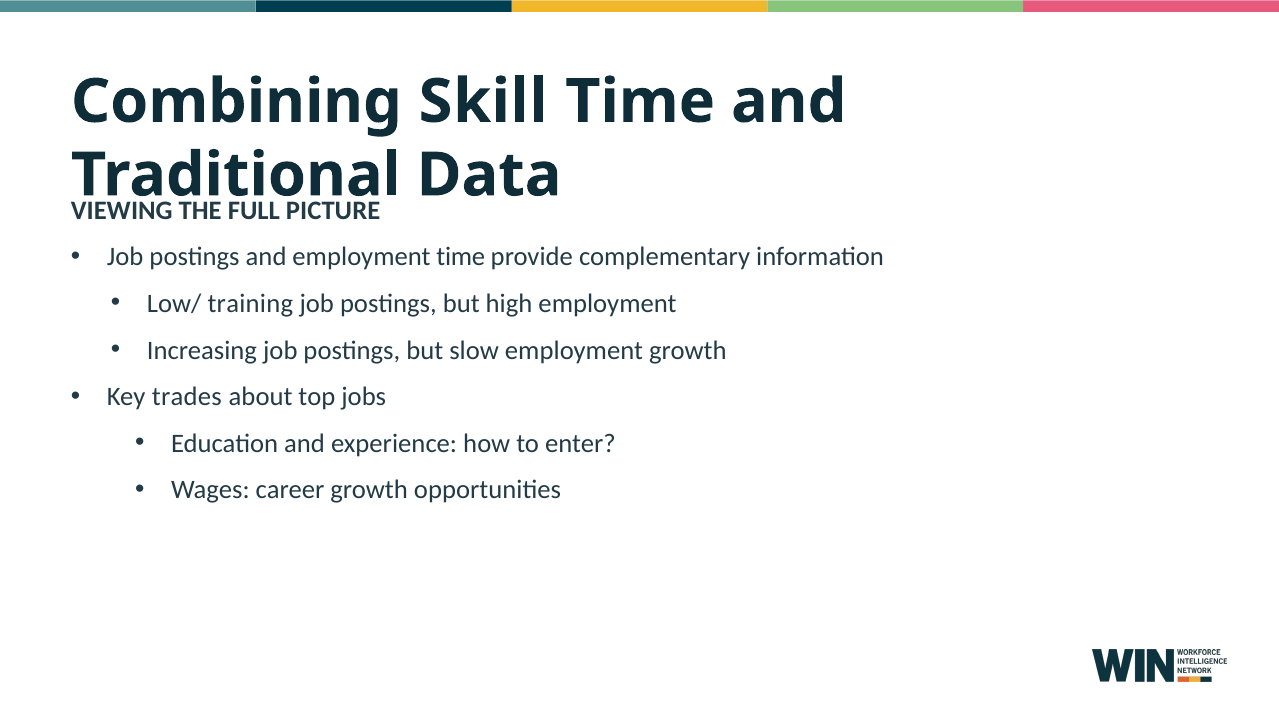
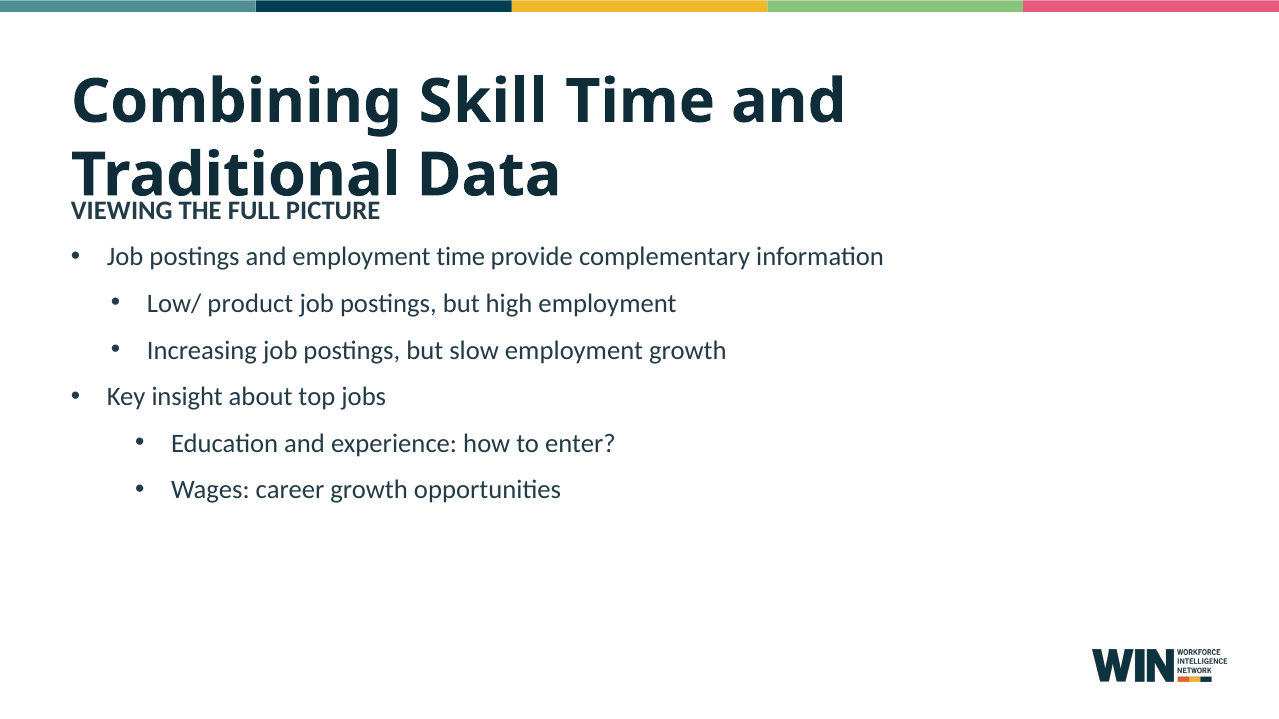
training: training -> product (250, 304)
trades: trades -> insight (187, 397)
